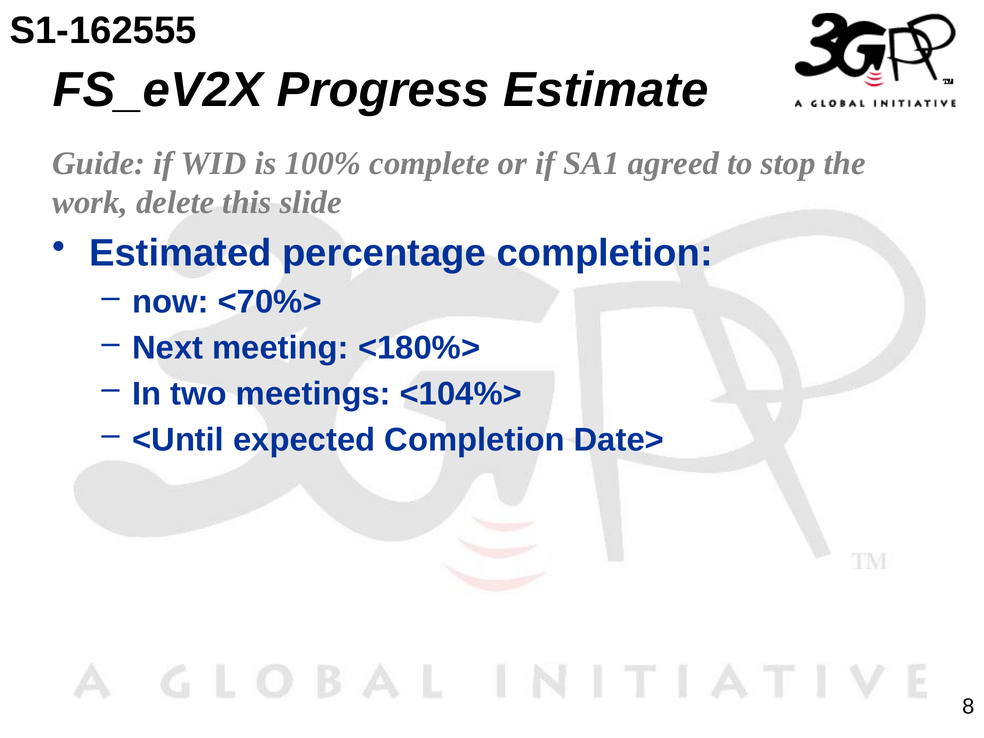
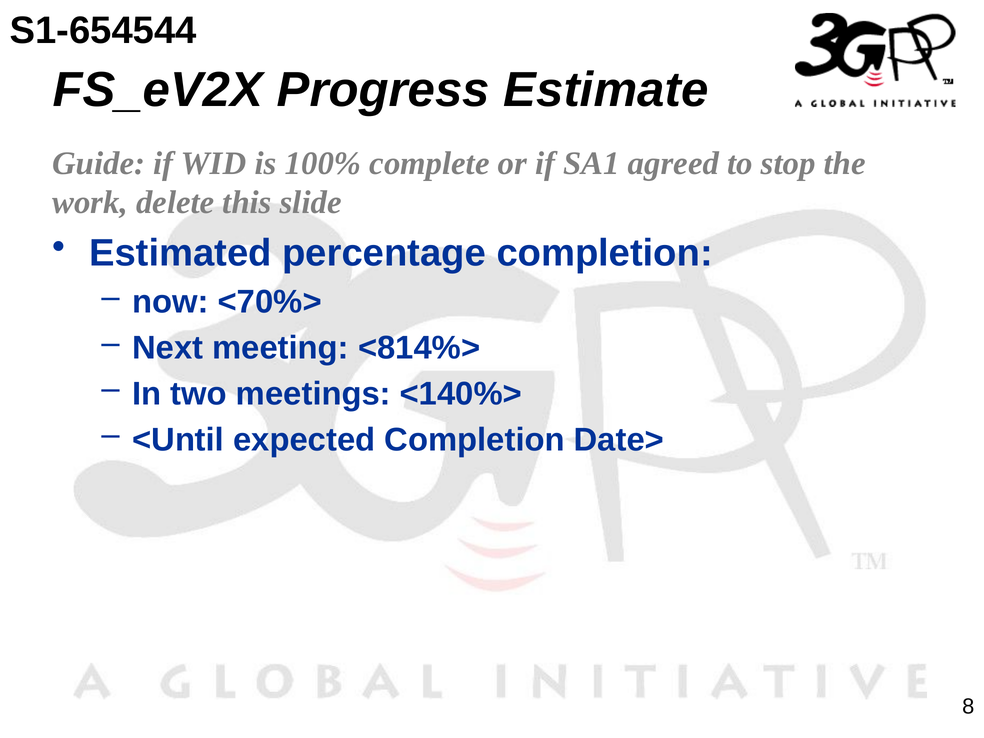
S1-162555: S1-162555 -> S1-654544 (103, 30)
<180%>: <180%> -> <814%> (419, 348)
<104%>: <104%> -> <140%> (461, 394)
